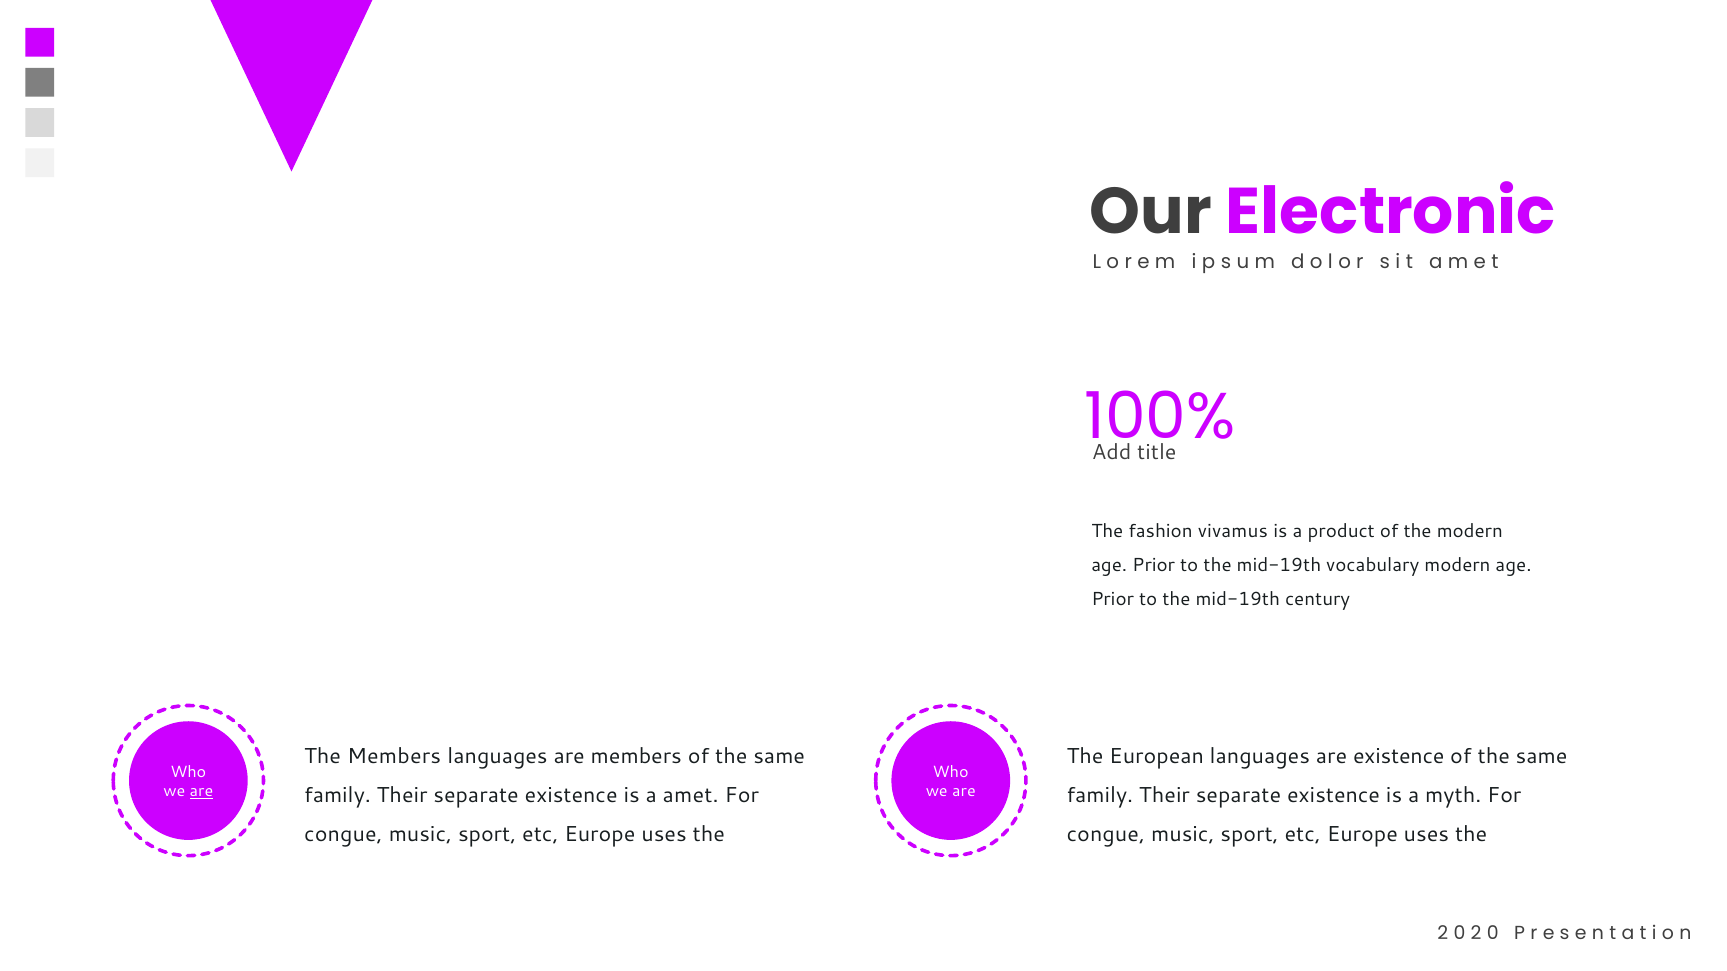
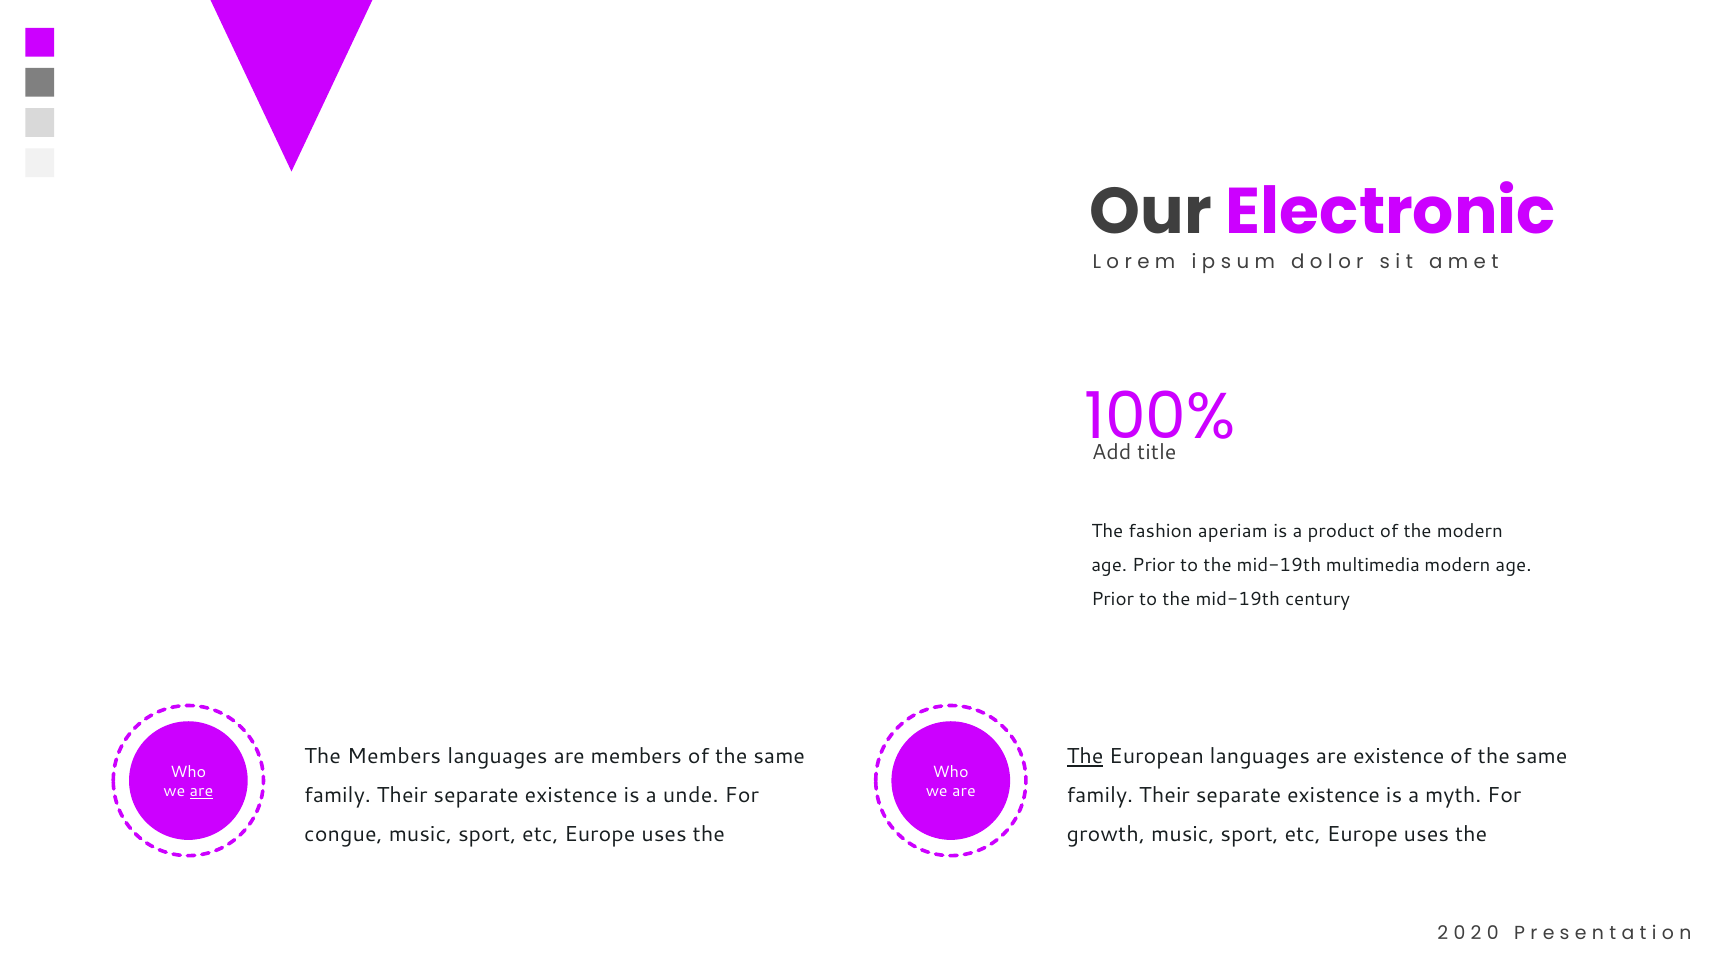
vivamus: vivamus -> aperiam (1233, 531)
vocabulary: vocabulary -> multimedia (1373, 565)
The underline: none -> present (1085, 757)
amet: amet -> unde (691, 796)
congue: congue -> growth (1106, 835)
